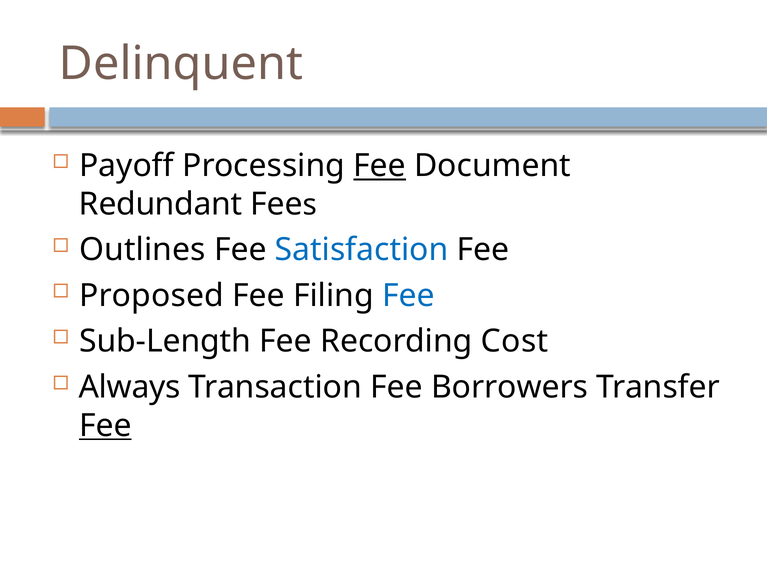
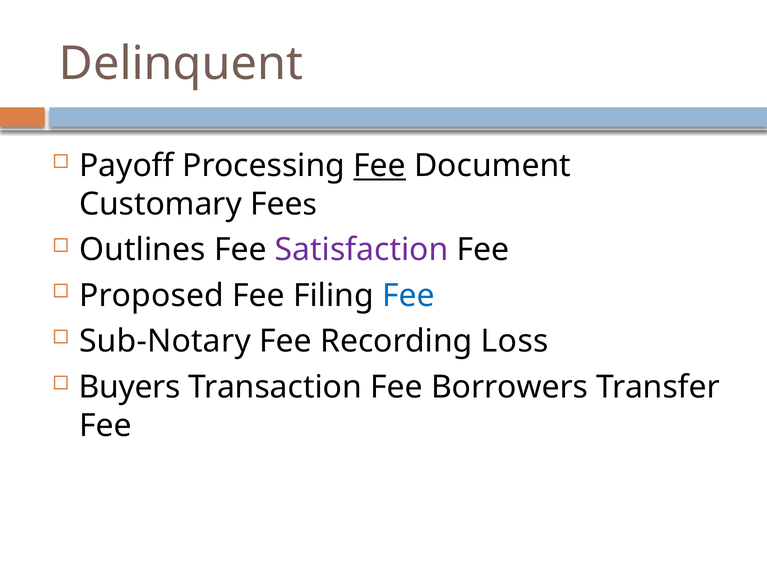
Redundant: Redundant -> Customary (161, 204)
Satisfaction colour: blue -> purple (362, 250)
Sub-Length: Sub-Length -> Sub-Notary (165, 342)
Cost: Cost -> Loss (515, 342)
Always: Always -> Buyers (130, 387)
Fee underline: present -> none (105, 426)
